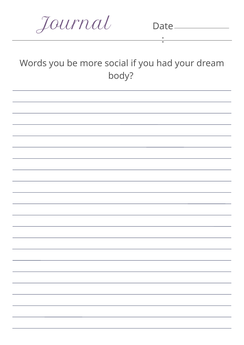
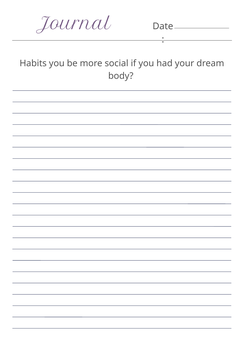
Words: Words -> Habits (33, 63)
